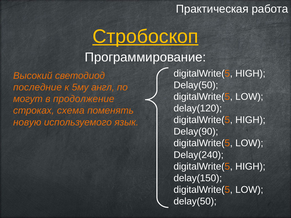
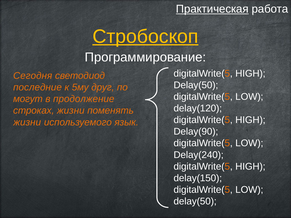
Практическая underline: none -> present (212, 9)
Высокий: Высокий -> Сегодня (33, 76)
англ: англ -> друг (103, 87)
строках схема: схема -> жизни (71, 111)
новую: новую -> жизни (27, 122)
